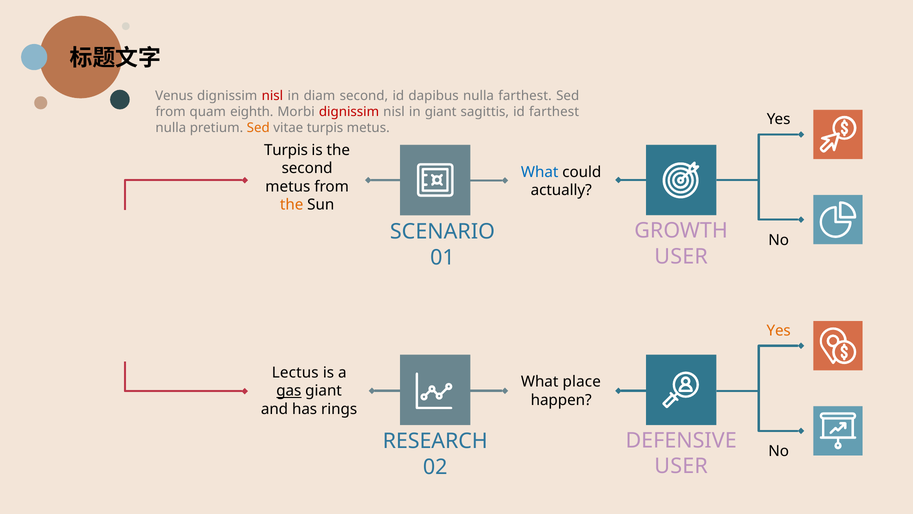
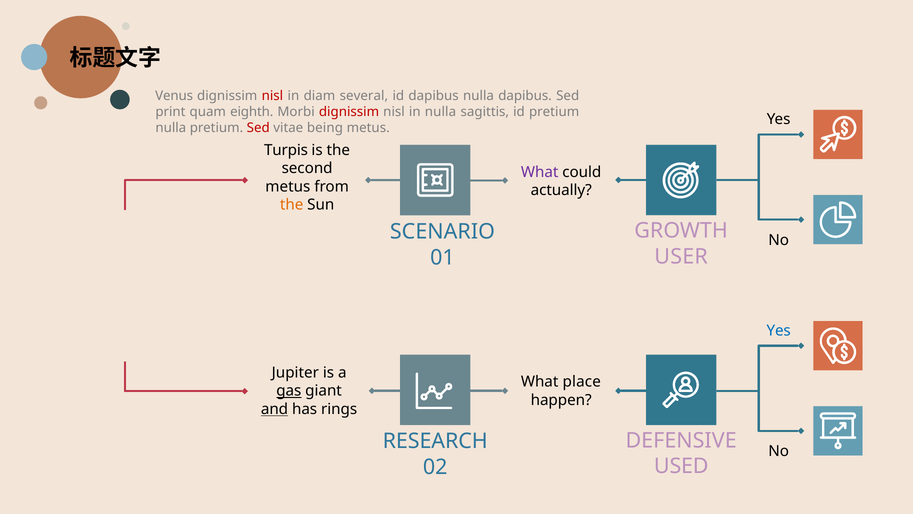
diam second: second -> several (364, 96)
nulla farthest: farthest -> dapibus (525, 96)
from: from -> print (170, 112)
in giant: giant -> nulla (440, 112)
id farthest: farthest -> pretium (554, 112)
Sed colour: orange -> red (258, 128)
vitae turpis: turpis -> being (325, 128)
What colour: blue -> purple (540, 172)
Yes colour: orange -> blue (779, 330)
Lectus: Lectus -> Jupiter (295, 372)
and underline: none -> present (274, 409)
USER: USER -> USED (681, 466)
